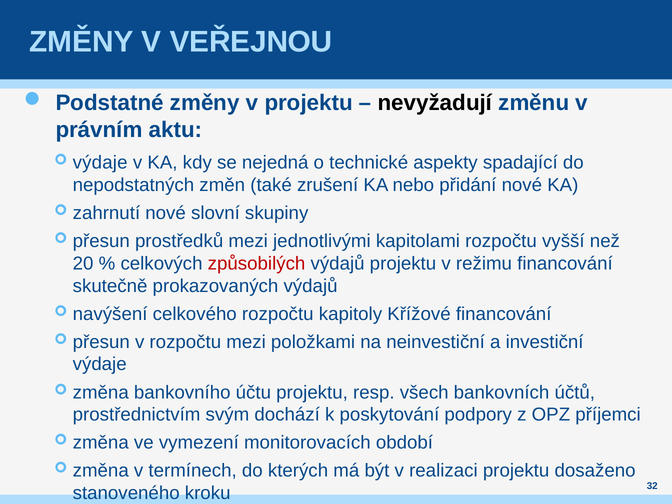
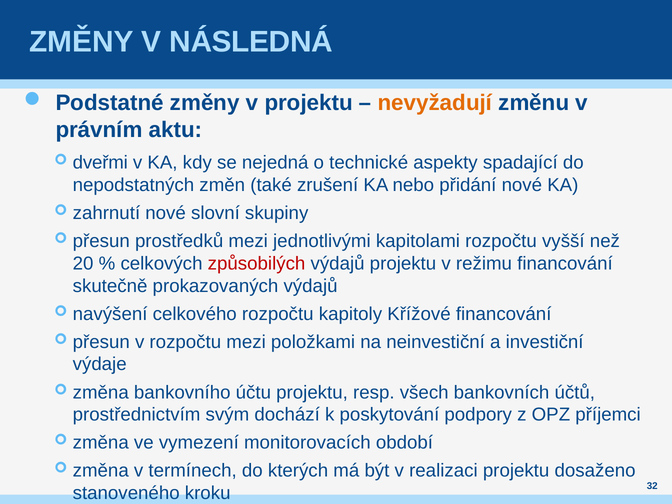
VEŘEJNOU: VEŘEJNOU -> NÁSLEDNÁ (251, 42)
nevyžadují colour: black -> orange (435, 103)
výdaje: výdaje -> dveřmi (100, 163)
